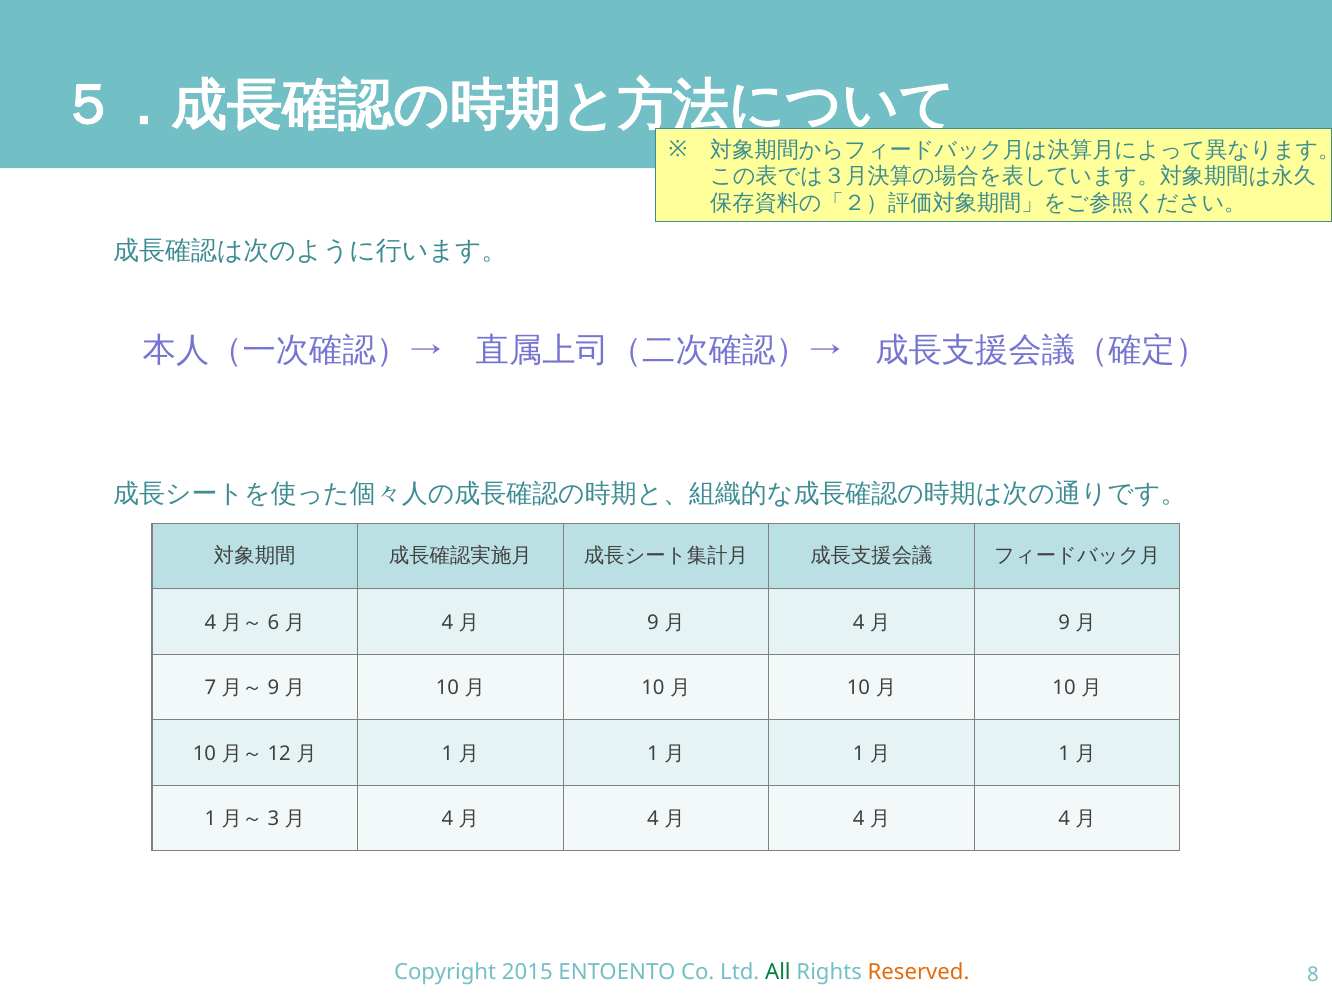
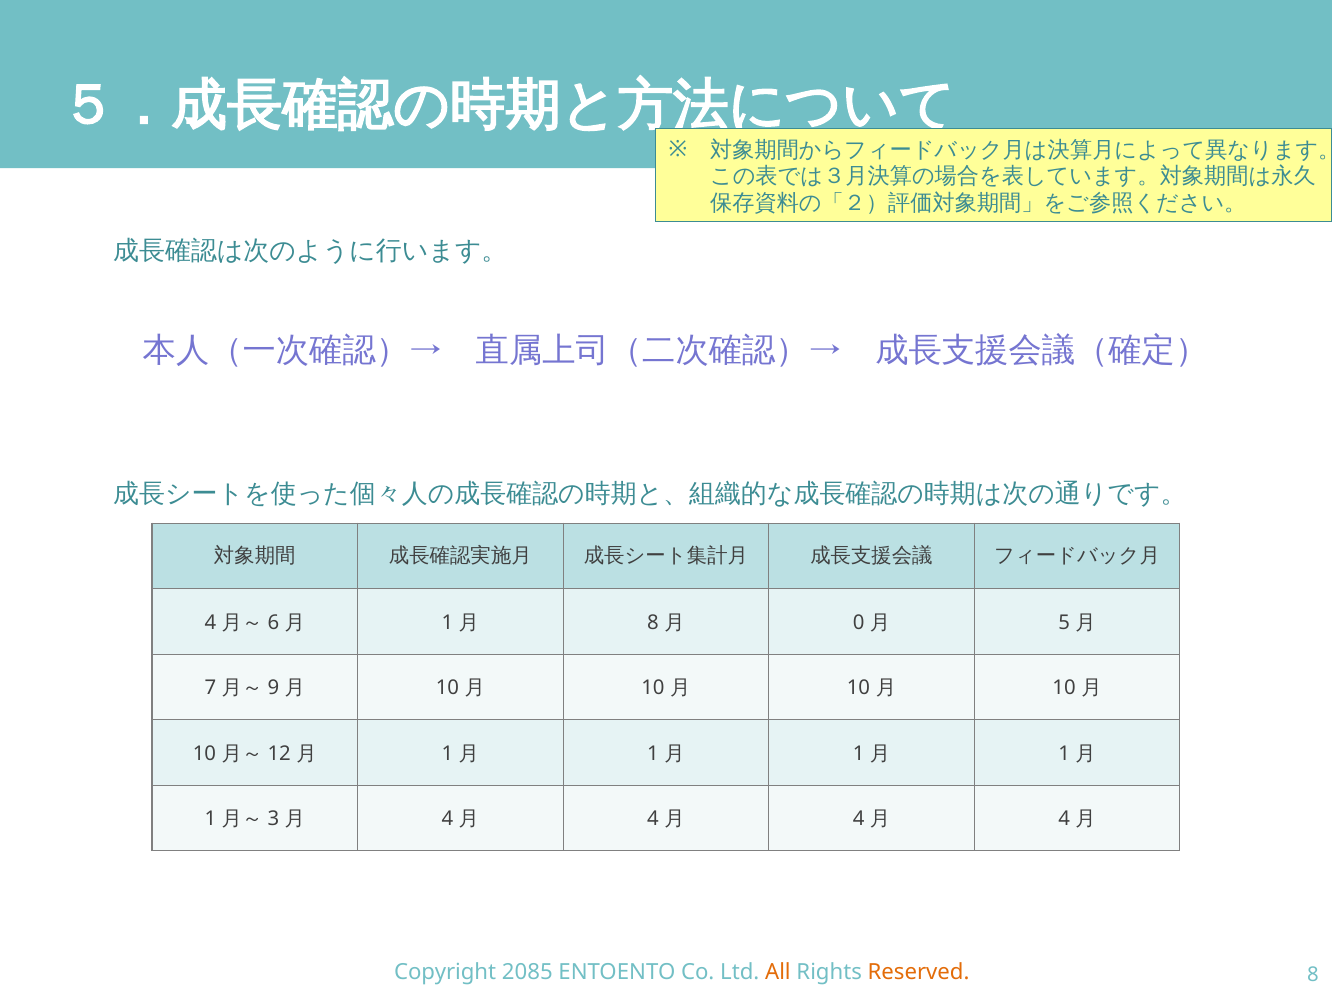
4: 4 -> 1 (447, 623)
9: 9 -> 8 (653, 623)
4: 4 -> 0 (859, 623)
9: 9 -> 5 (1064, 623)
2015: 2015 -> 2085 (527, 972)
All colour: green -> orange (778, 972)
